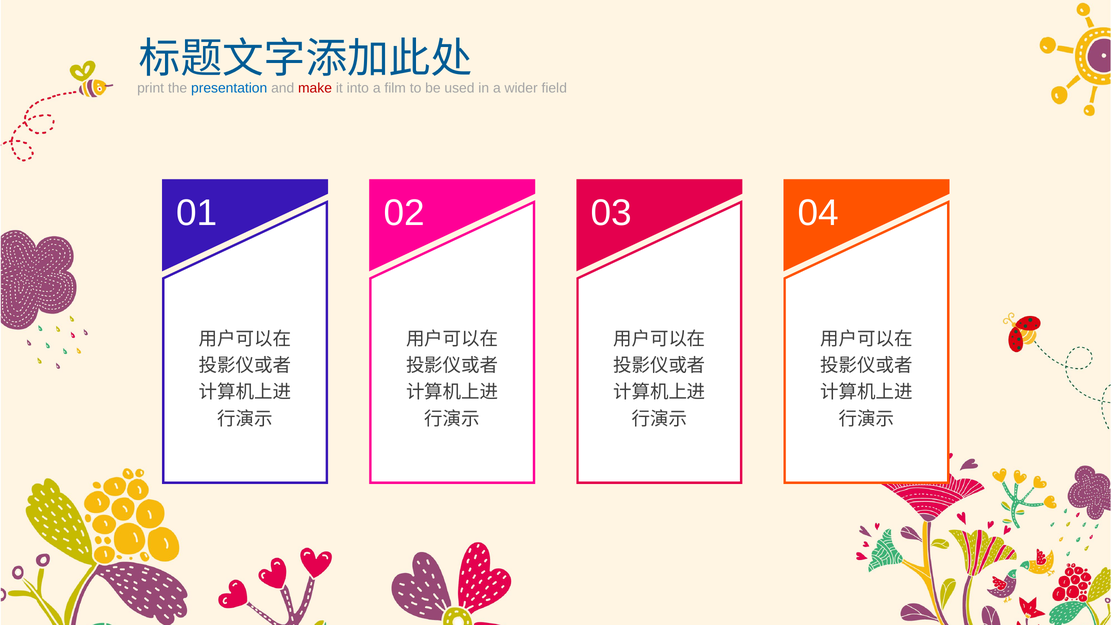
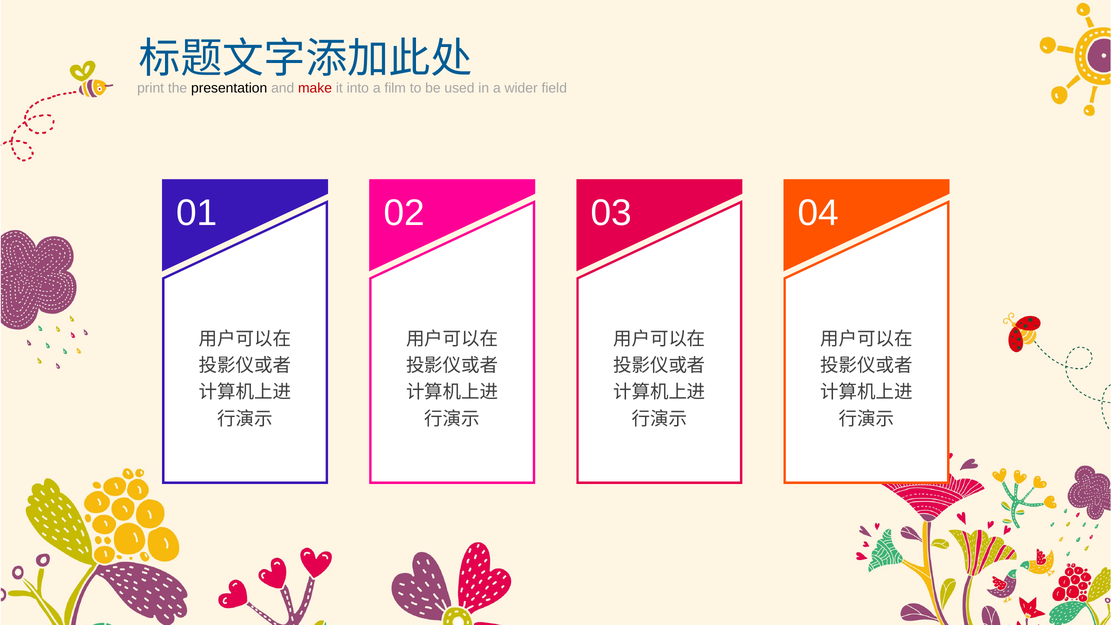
presentation colour: blue -> black (229, 88)
